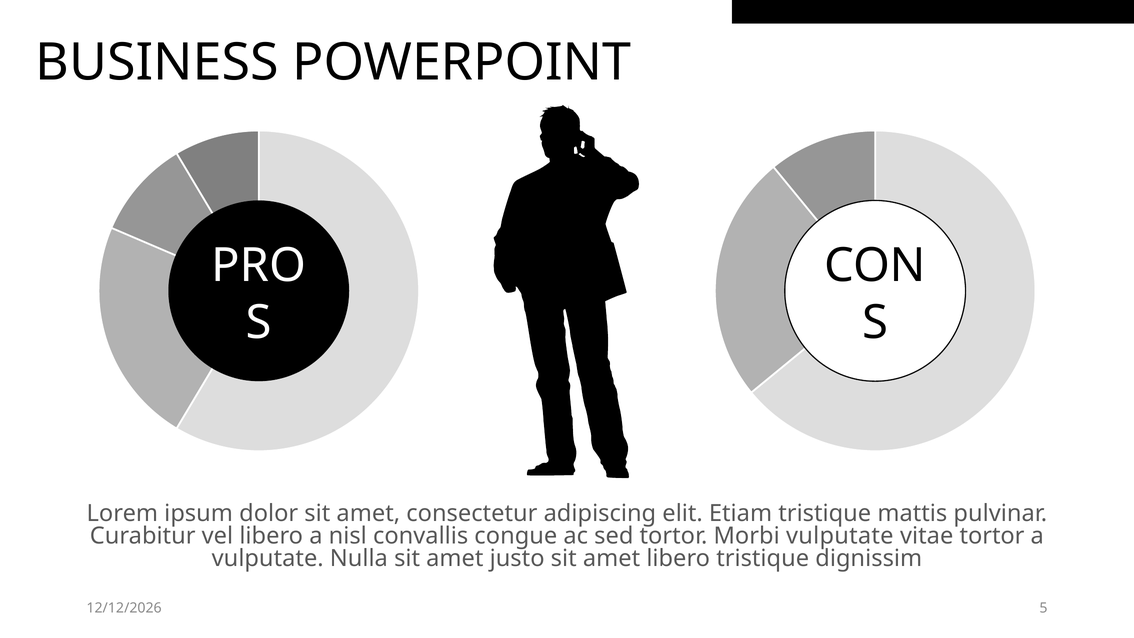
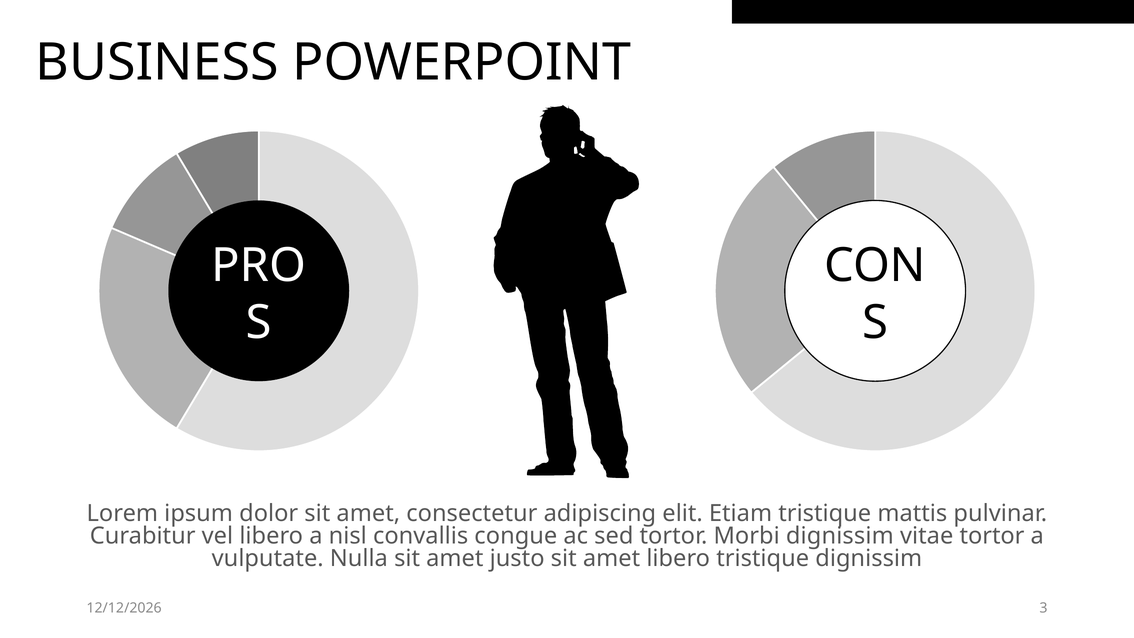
Morbi vulputate: vulputate -> dignissim (840, 536)
5: 5 -> 3 (1043, 608)
